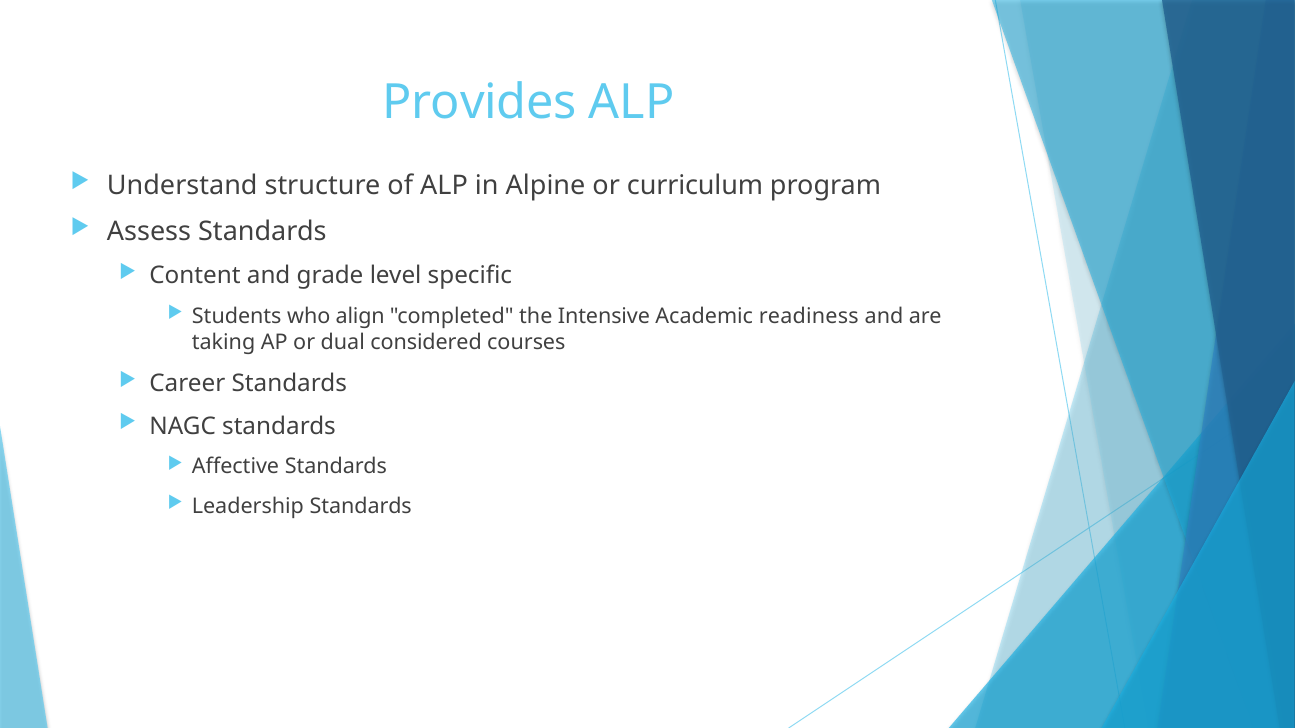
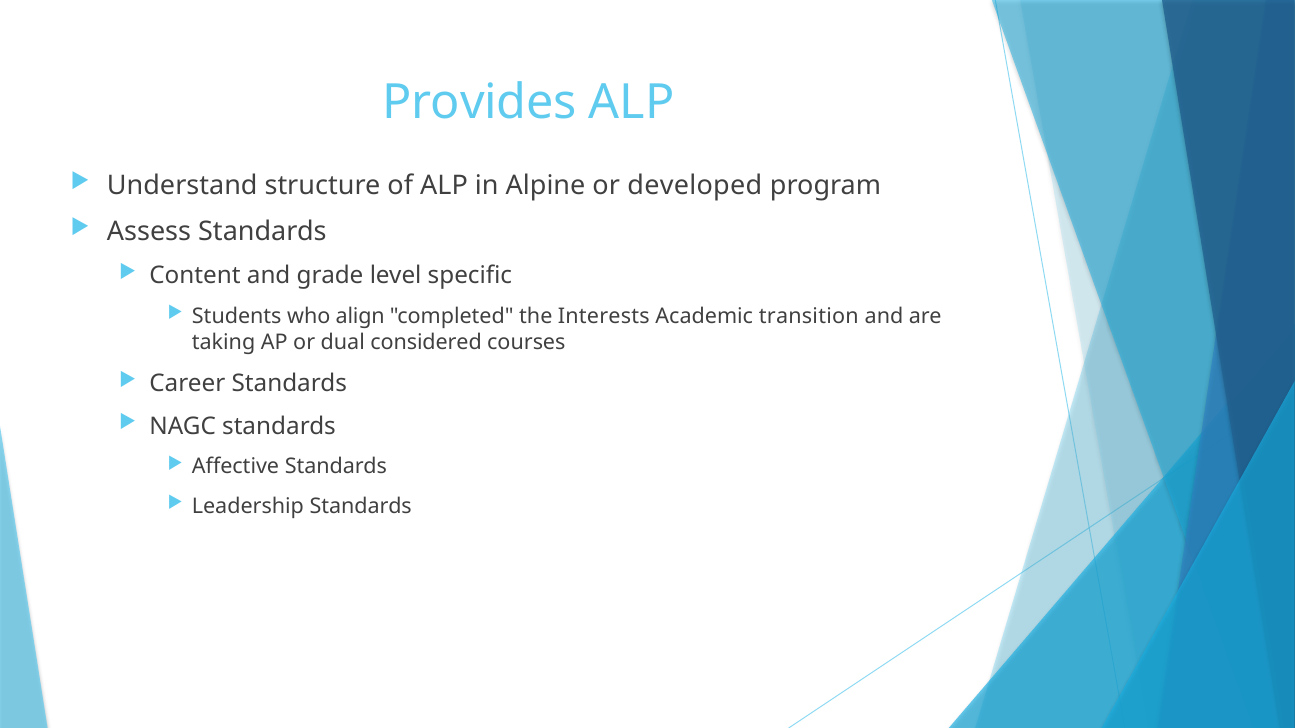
curriculum: curriculum -> developed (695, 186)
Intensive: Intensive -> Interests (604, 317)
readiness: readiness -> transition (809, 317)
